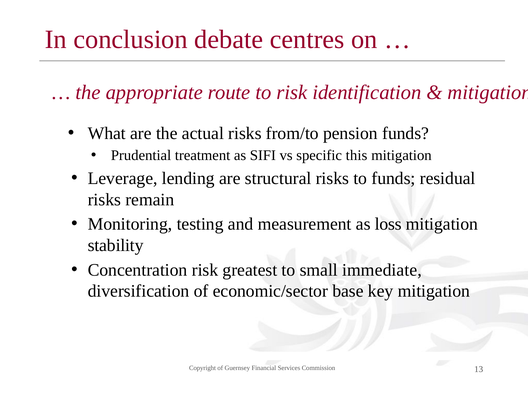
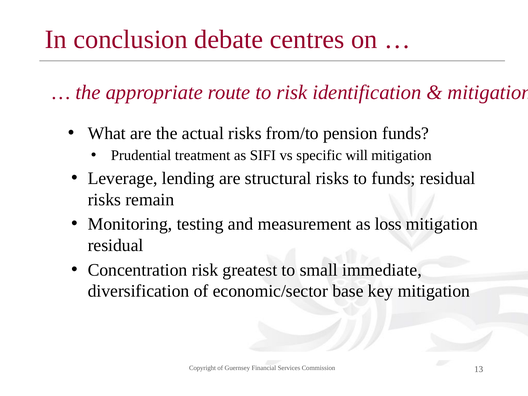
this: this -> will (357, 155)
stability: stability -> residual (116, 245)
